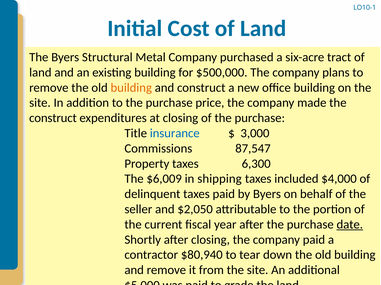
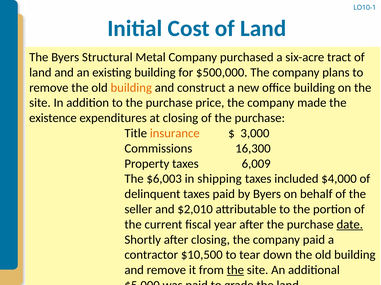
construct: construct -> existence (53, 118)
insurance colour: blue -> orange (175, 134)
87,547: 87,547 -> 16,300 (253, 149)
6,300: 6,300 -> 6,009 (256, 164)
$6,009: $6,009 -> $6,003 (164, 179)
$2,050: $2,050 -> $2,010 (195, 210)
$80,940: $80,940 -> $10,500 (202, 255)
the underline: none -> present (235, 271)
